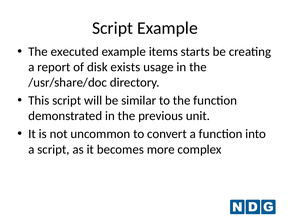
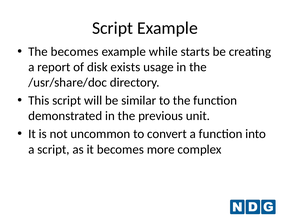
The executed: executed -> becomes (75, 52)
items: items -> while (163, 52)
